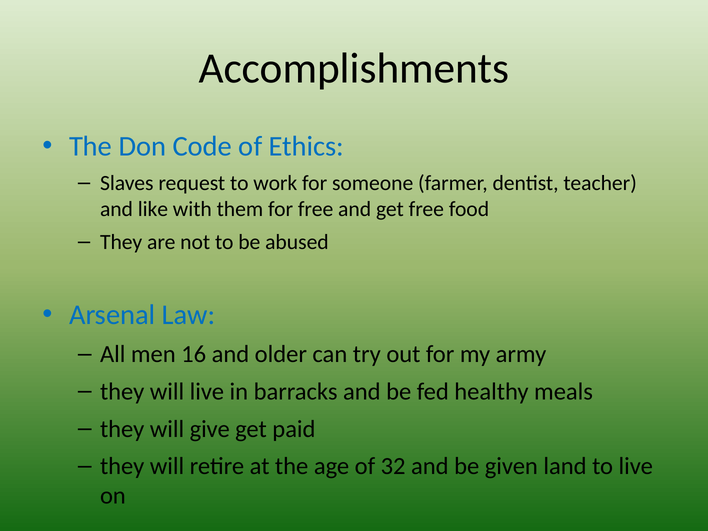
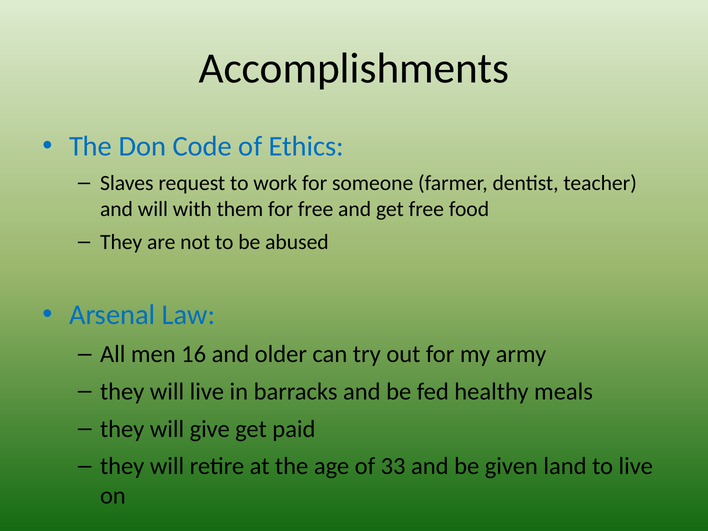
and like: like -> will (153, 209)
32: 32 -> 33 (393, 466)
